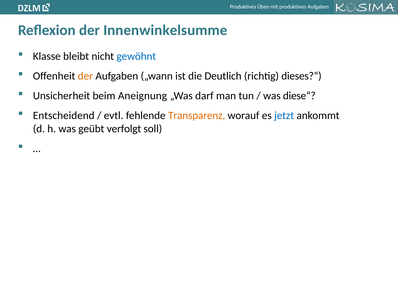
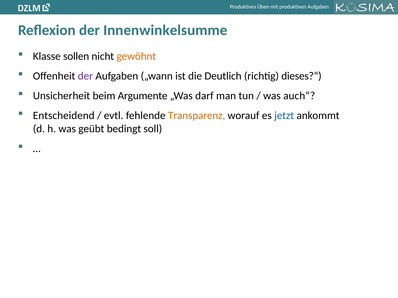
bleibt: bleibt -> sollen (76, 56)
gewöhnt colour: blue -> orange (136, 56)
der colour: orange -> purple (85, 76)
Aneignung: Aneignung -> Argumente (143, 96)
diese“: diese“ -> auch“ (299, 96)
verfolgt: verfolgt -> bedingt (124, 129)
